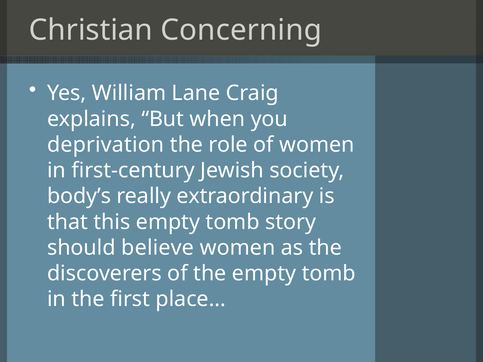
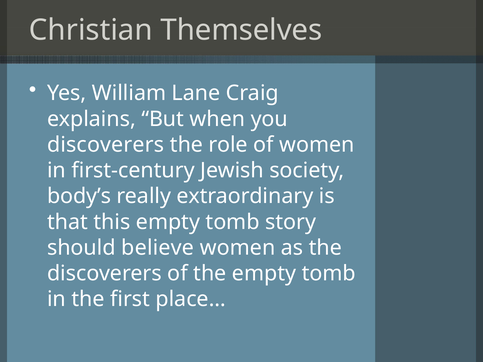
Concerning: Concerning -> Themselves (241, 30)
deprivation: deprivation -> discoverers (106, 145)
